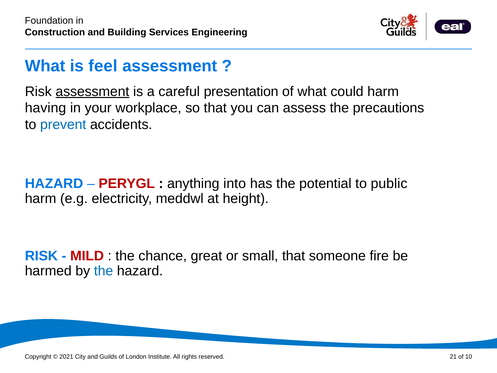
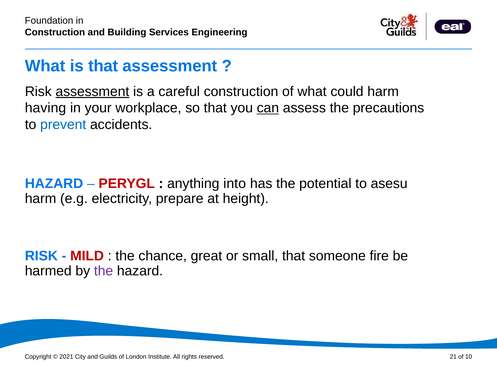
is feel: feel -> that (103, 66)
careful presentation: presentation -> construction (241, 91)
can underline: none -> present (268, 108)
public: public -> asesu (389, 183)
meddwl: meddwl -> prepare (180, 198)
the colour: blue -> purple (104, 271)
